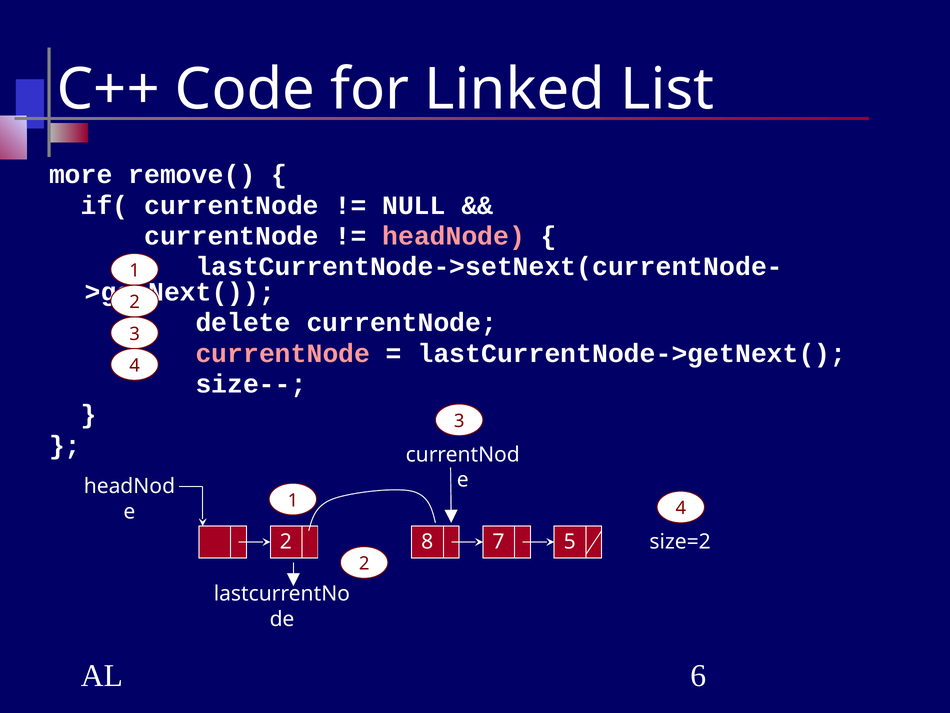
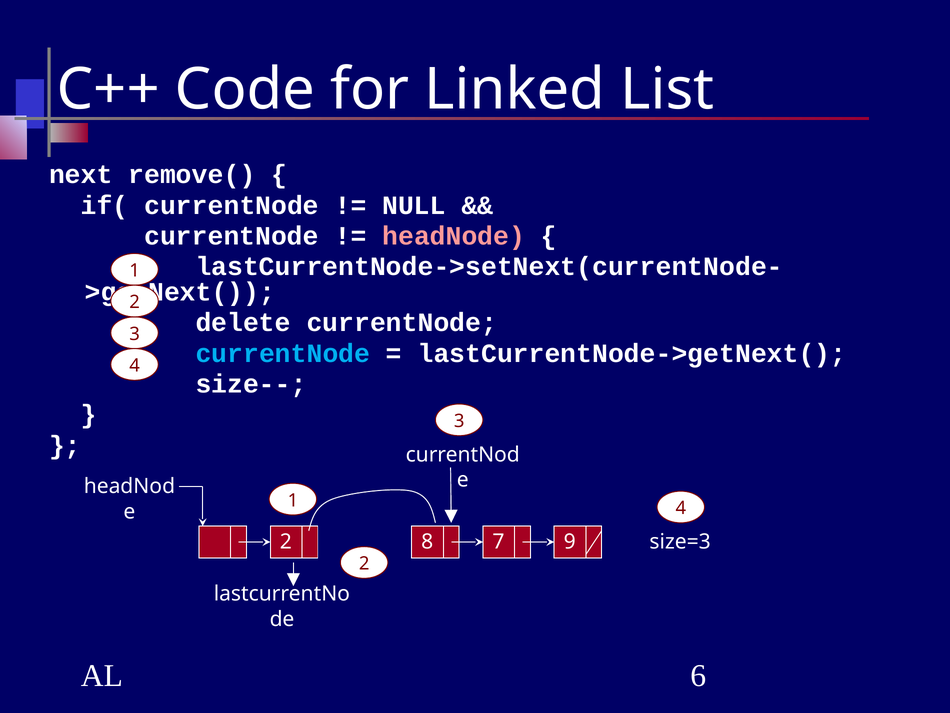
more: more -> next (81, 175)
currentNode colour: pink -> light blue (283, 353)
5: 5 -> 9 (570, 541)
size=2: size=2 -> size=3 (680, 541)
